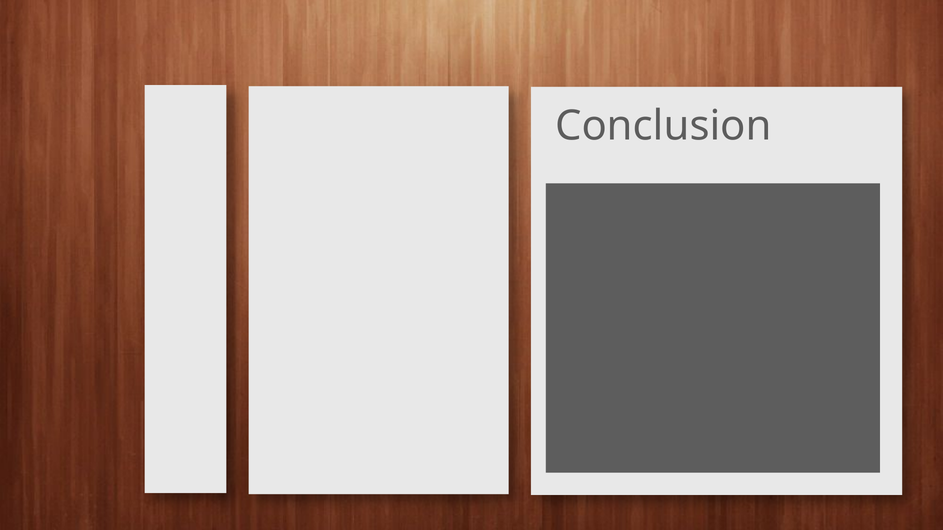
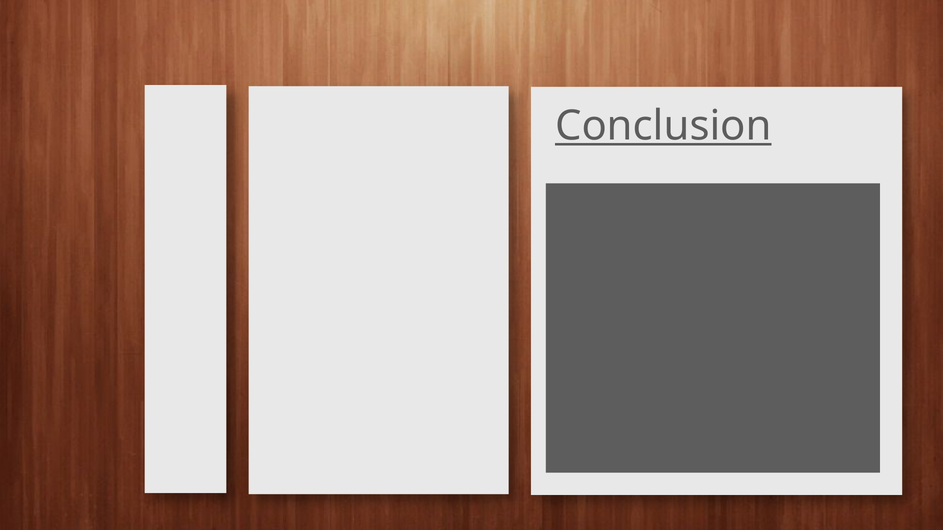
Conclusion underline: none -> present (663, 126)
